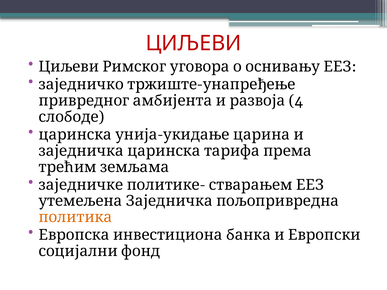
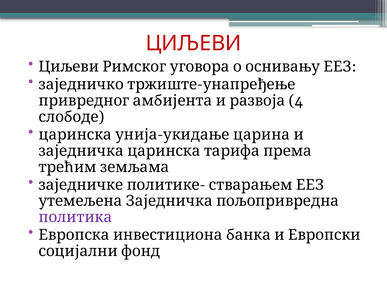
политика colour: orange -> purple (75, 217)
